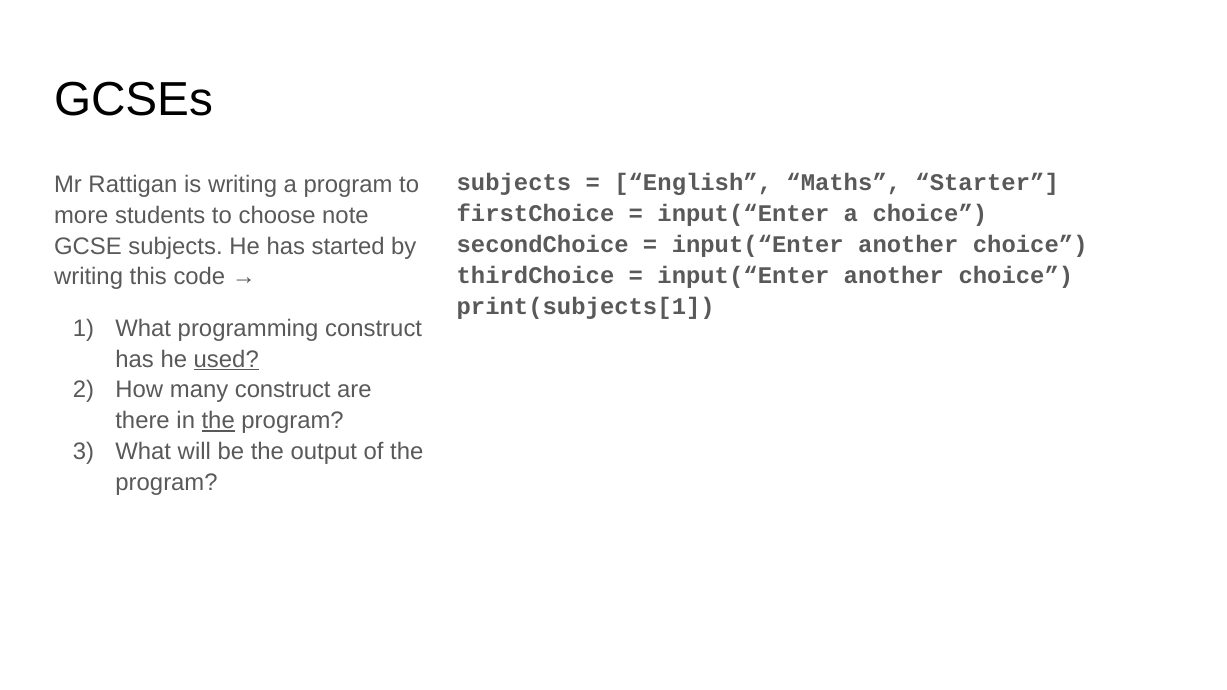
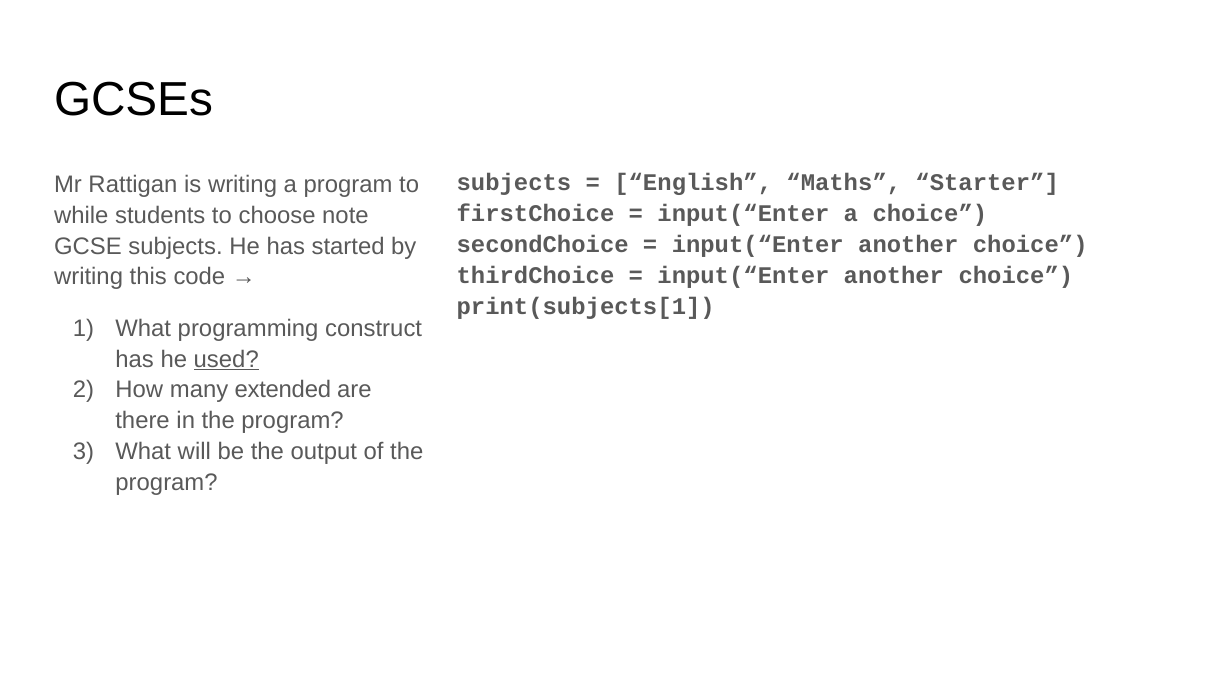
more: more -> while (81, 216)
many construct: construct -> extended (283, 390)
the underline: present -> none (218, 421)
